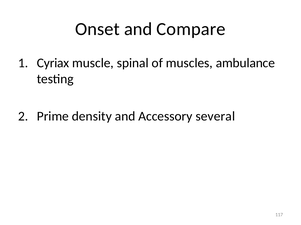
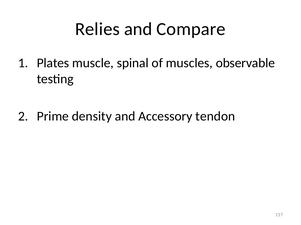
Onset: Onset -> Relies (97, 29)
Cyriax: Cyriax -> Plates (53, 63)
ambulance: ambulance -> observable (245, 63)
several: several -> tendon (215, 117)
